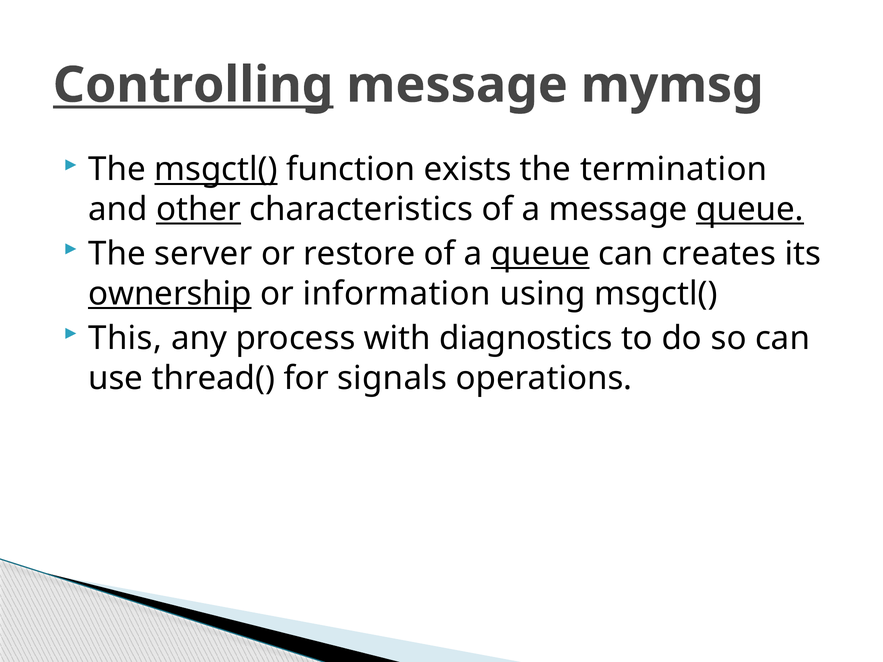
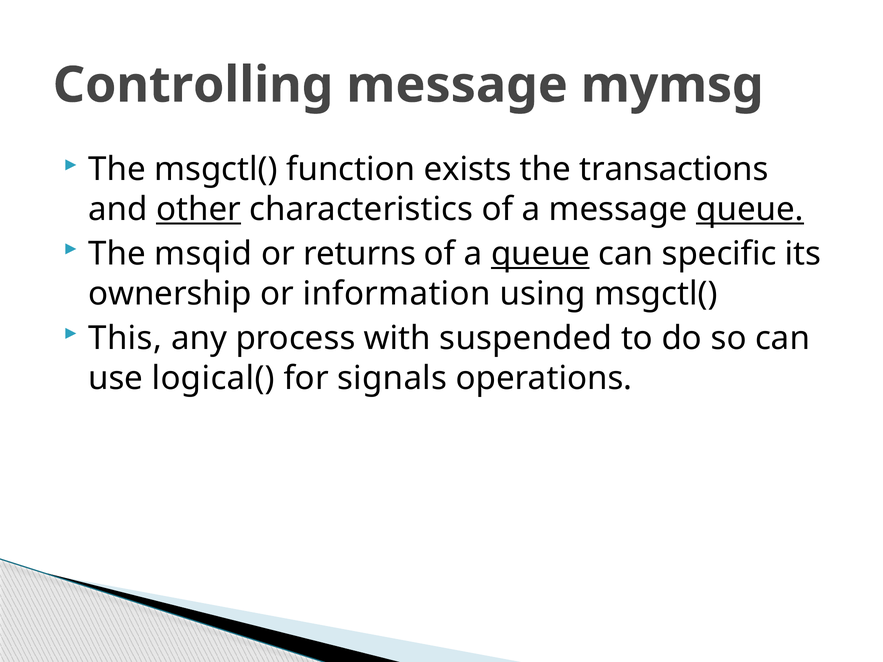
Controlling underline: present -> none (193, 85)
msgctl( underline: present -> none (216, 170)
termination: termination -> transactions (674, 170)
server: server -> msqid (203, 254)
restore: restore -> returns (359, 254)
creates: creates -> specific (719, 254)
ownership underline: present -> none (170, 294)
diagnostics: diagnostics -> suspended (526, 338)
thread(: thread( -> logical( (213, 378)
